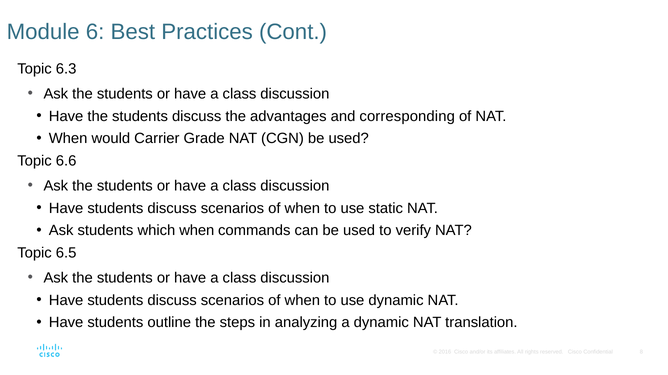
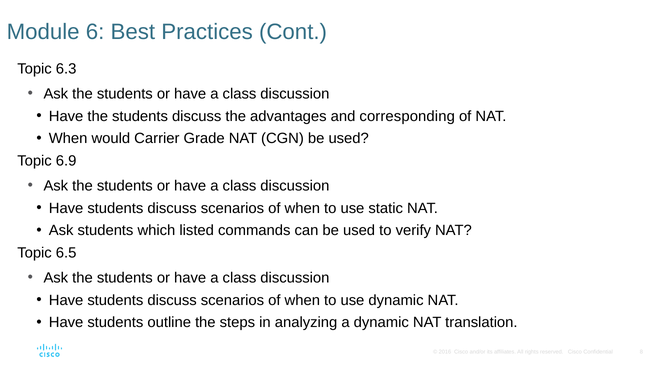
6.6: 6.6 -> 6.9 (66, 161)
which when: when -> listed (197, 231)
